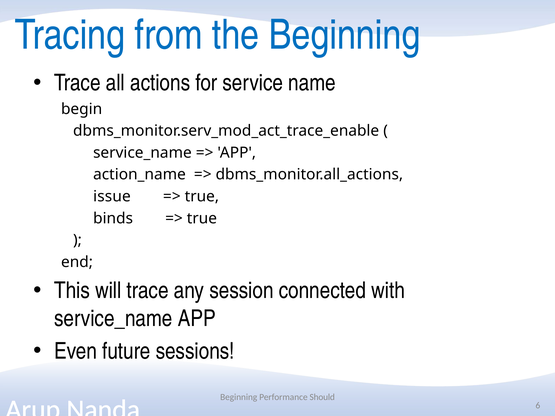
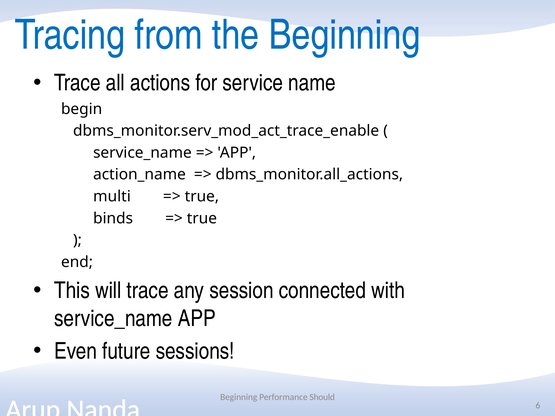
issue: issue -> multi (112, 197)
